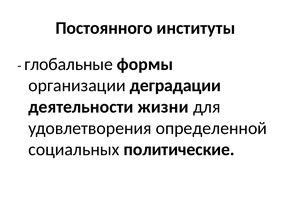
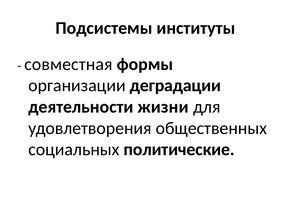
Постоянного: Постоянного -> Подсистемы (104, 28)
глобальные: глобальные -> совместная (68, 64)
определенной: определенной -> общественных (211, 128)
